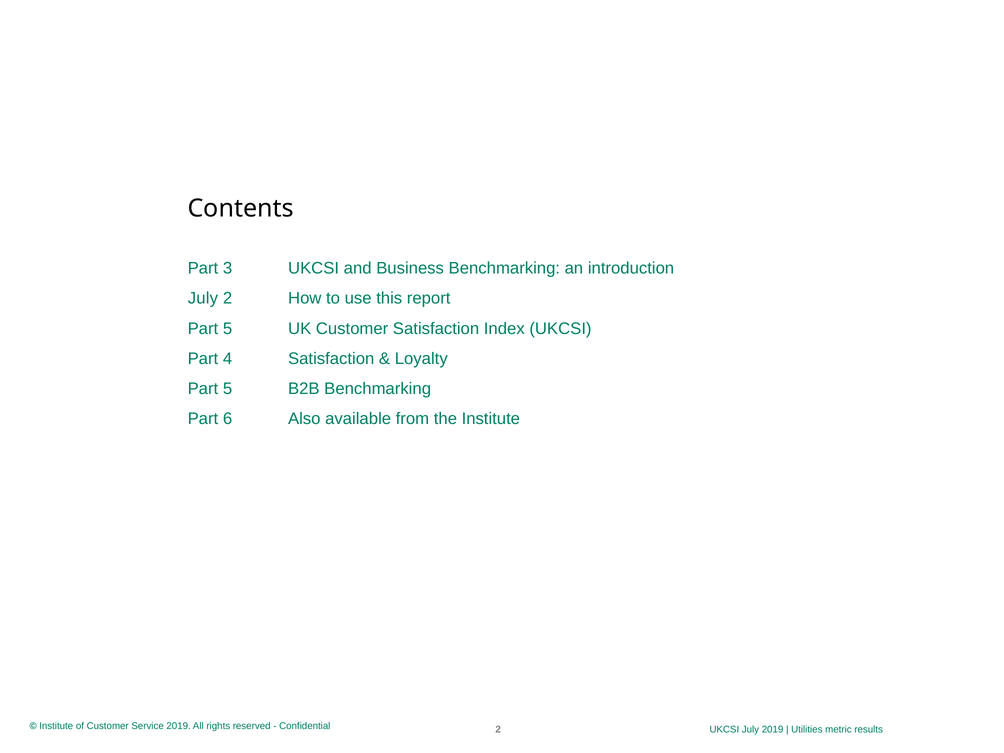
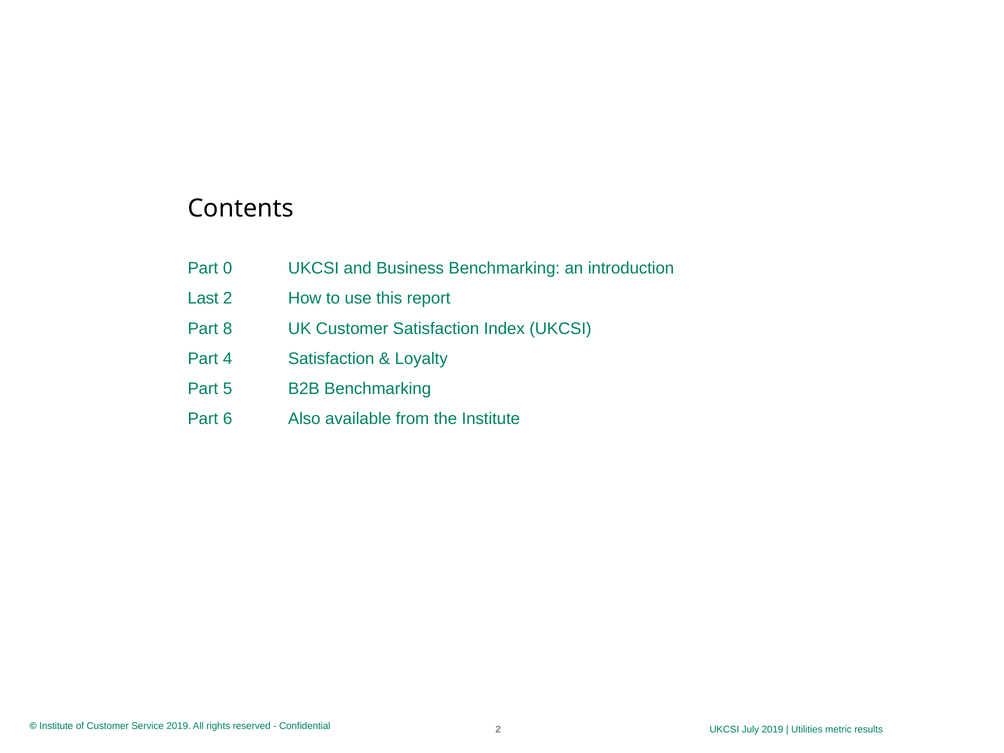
3: 3 -> 0 (228, 268)
July: July -> Last (203, 298)
5: 5 -> 8 (228, 328)
